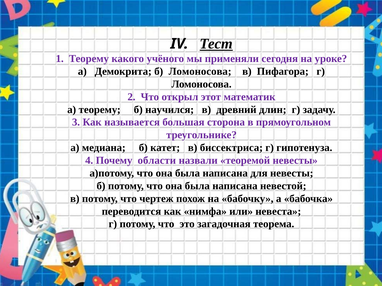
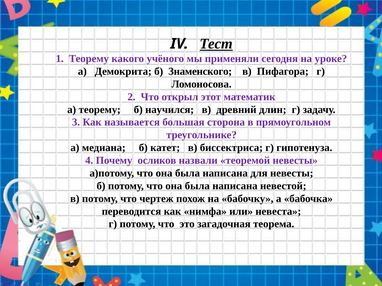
б Ломоносова: Ломоносова -> Знаменского (200, 72)
области: области -> осликов (157, 161)
